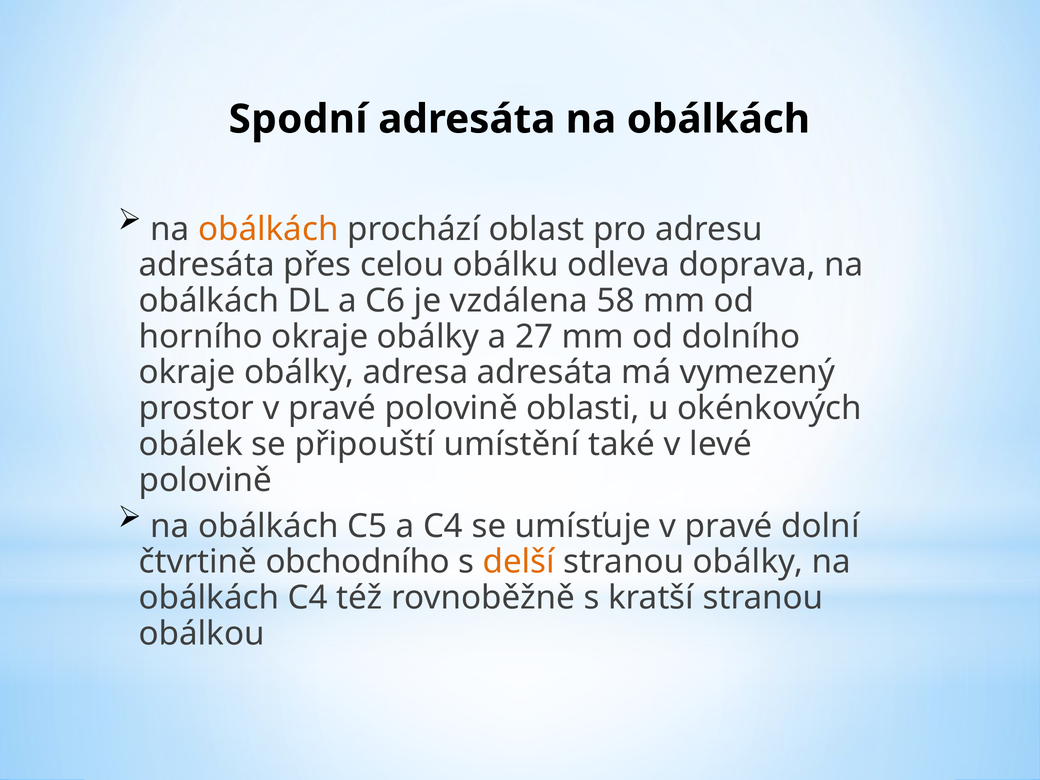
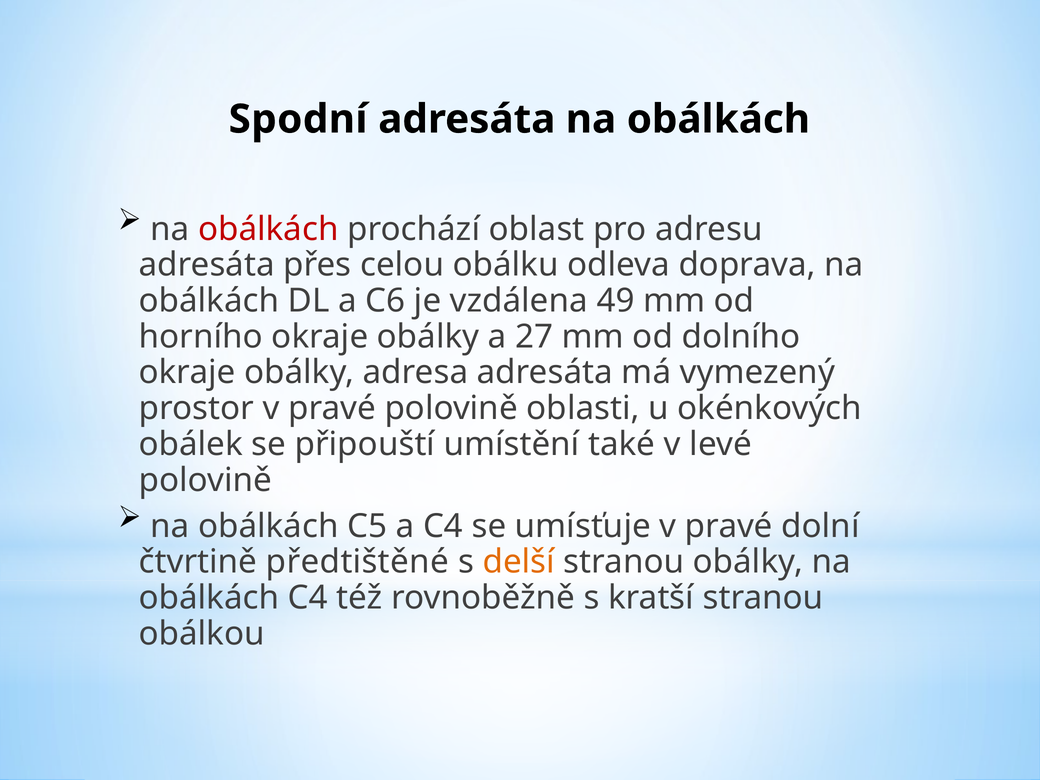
obálkách colour: orange -> red (268, 229)
58: 58 -> 49 (616, 301)
obchodního: obchodního -> předtištěné (357, 562)
